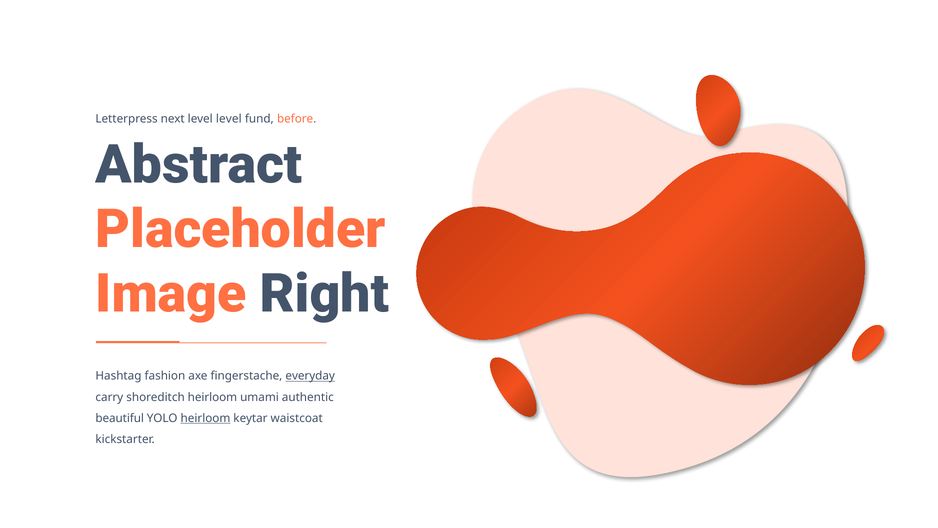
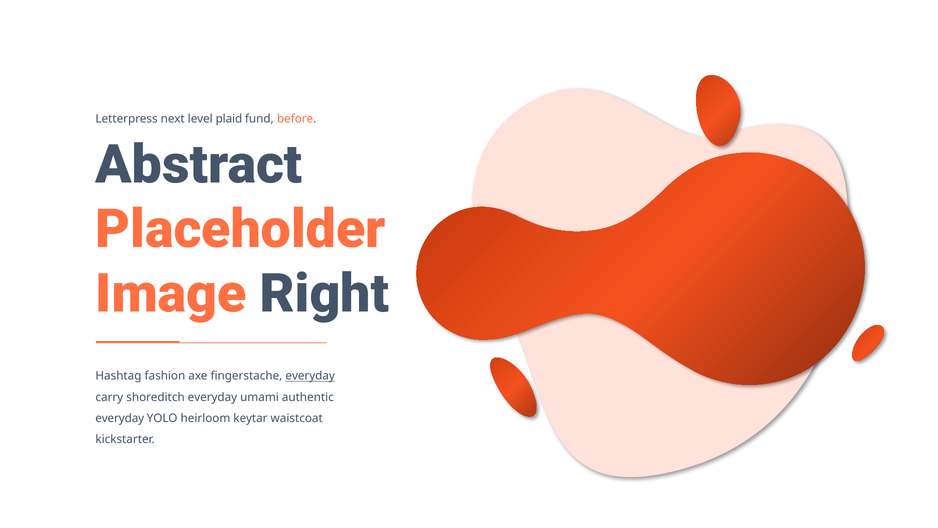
level level: level -> plaid (229, 119)
shoreditch heirloom: heirloom -> everyday (212, 397)
beautiful: beautiful -> everyday (120, 418)
heirloom underline: present -> none (205, 418)
